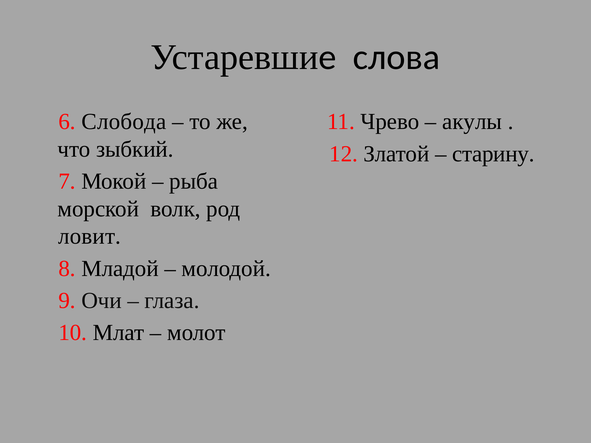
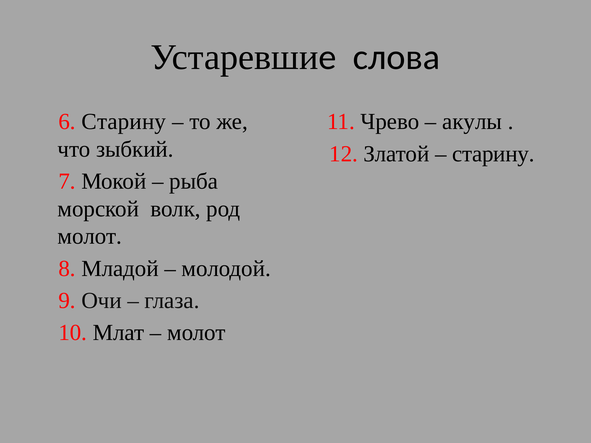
6 Слобода: Слобода -> Старину (124, 122)
ловит: ловит -> молот (90, 236)
